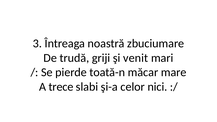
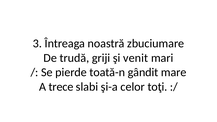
măcar: măcar -> gândit (143, 72)
nici: nici -> toţi (157, 87)
